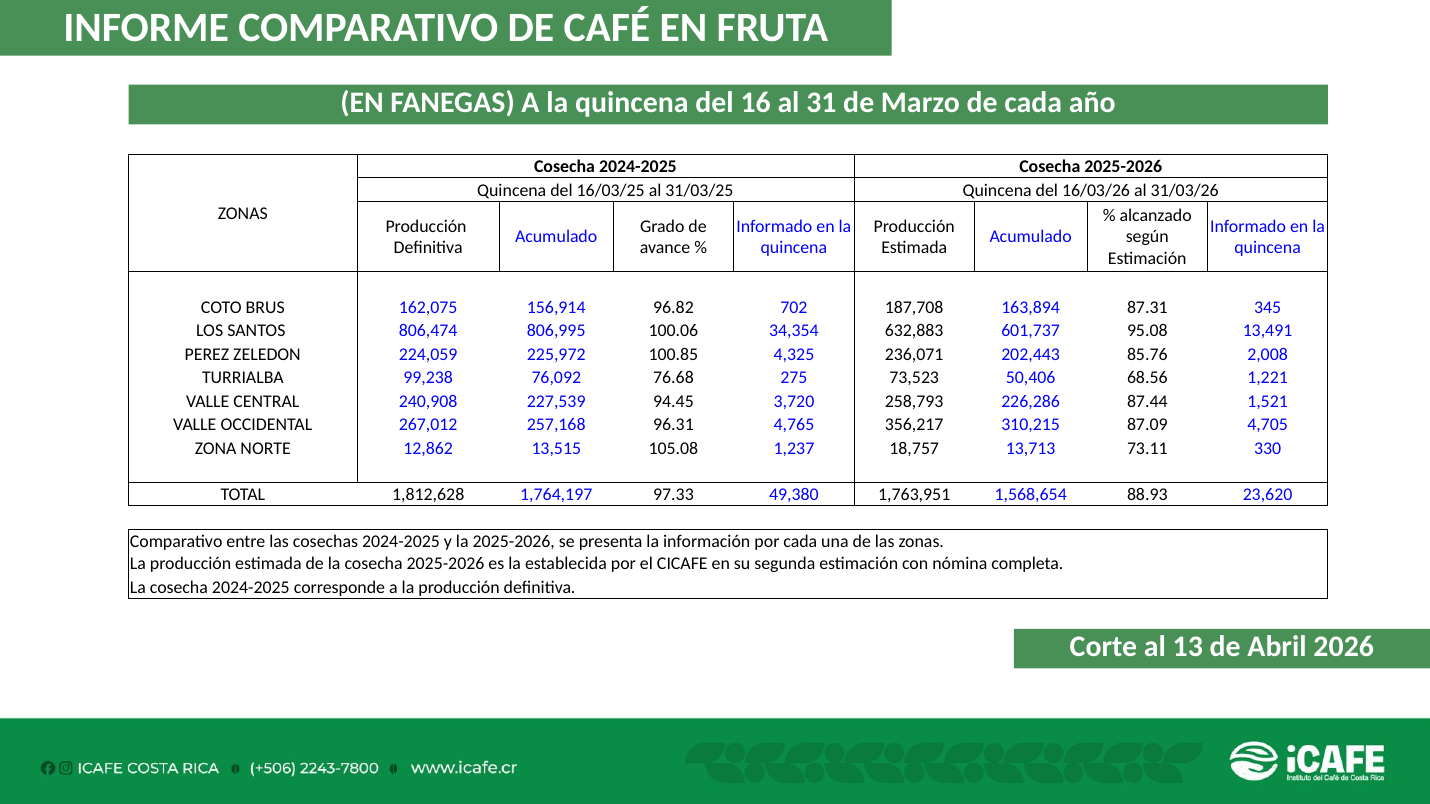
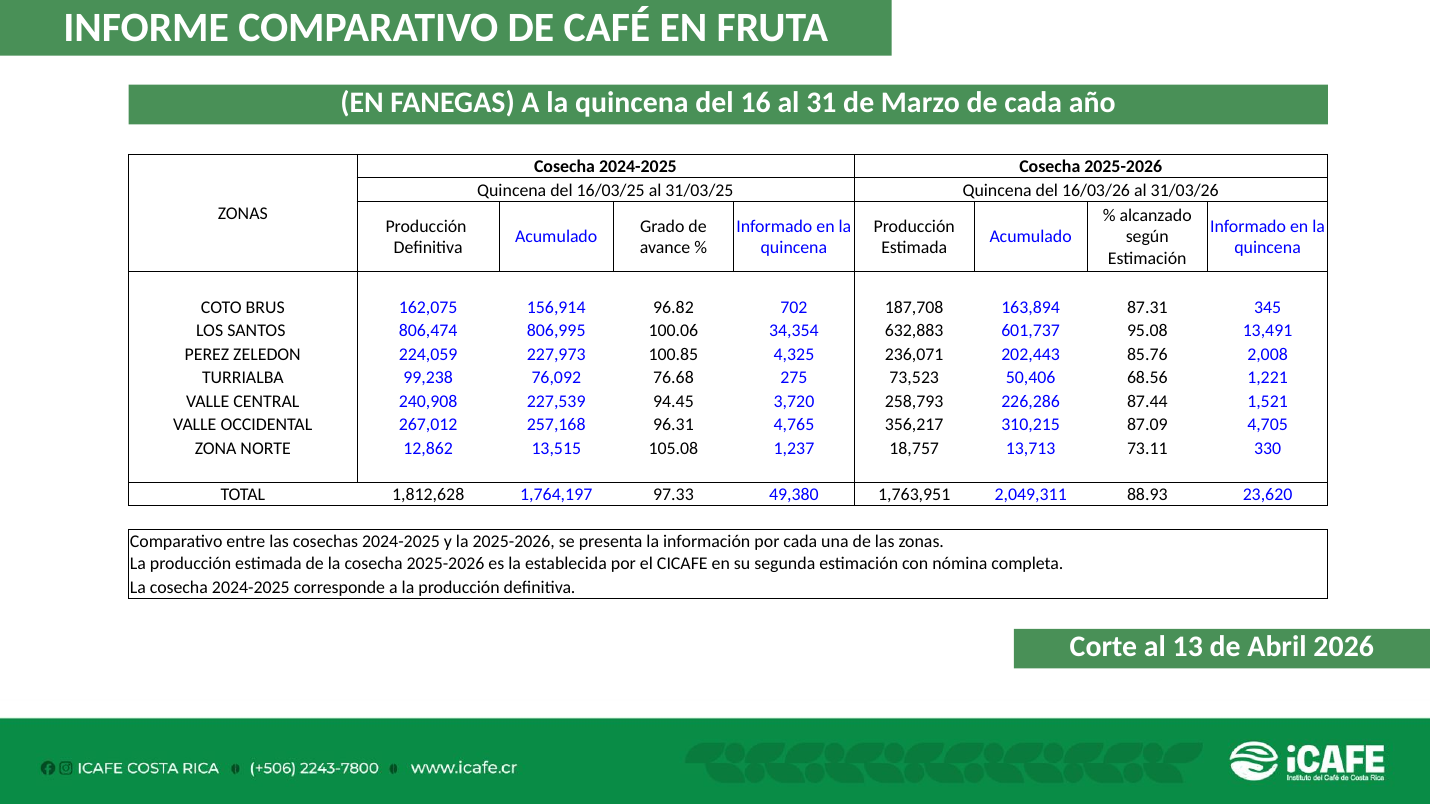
225,972: 225,972 -> 227,973 (556, 355)
1,568,654: 1,568,654 -> 2,049,311 (1031, 495)
